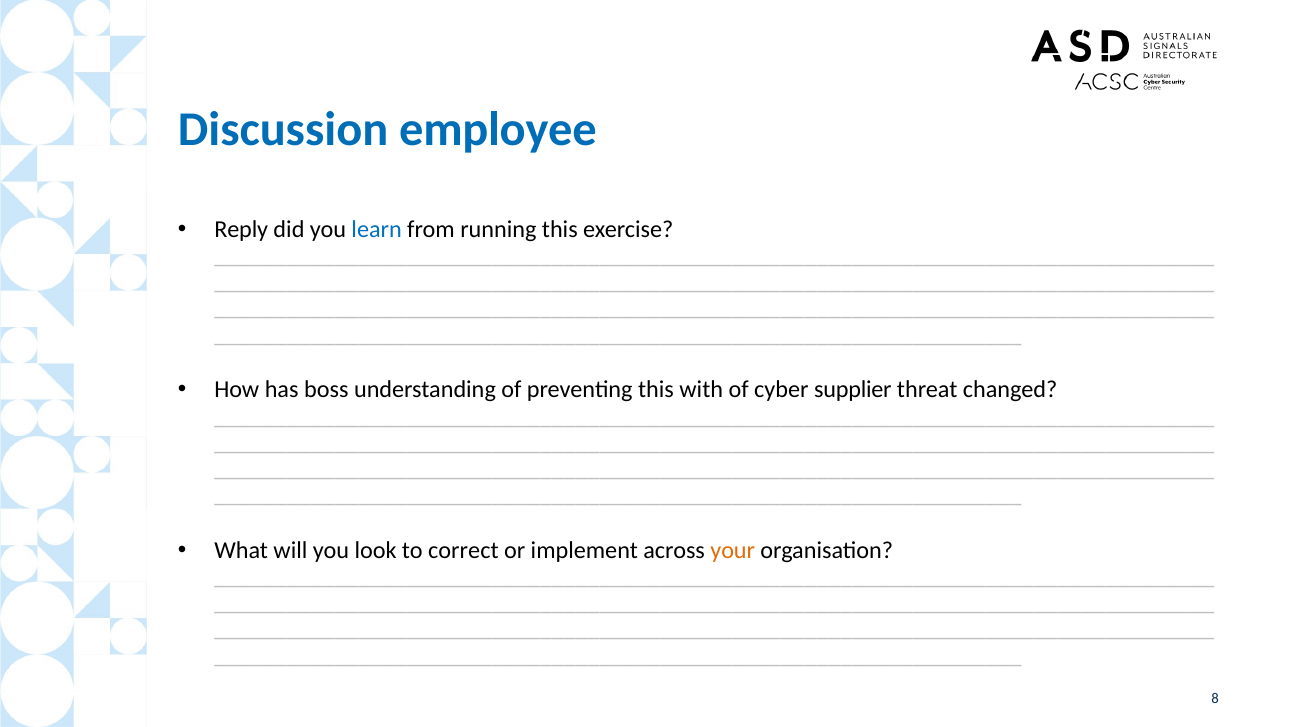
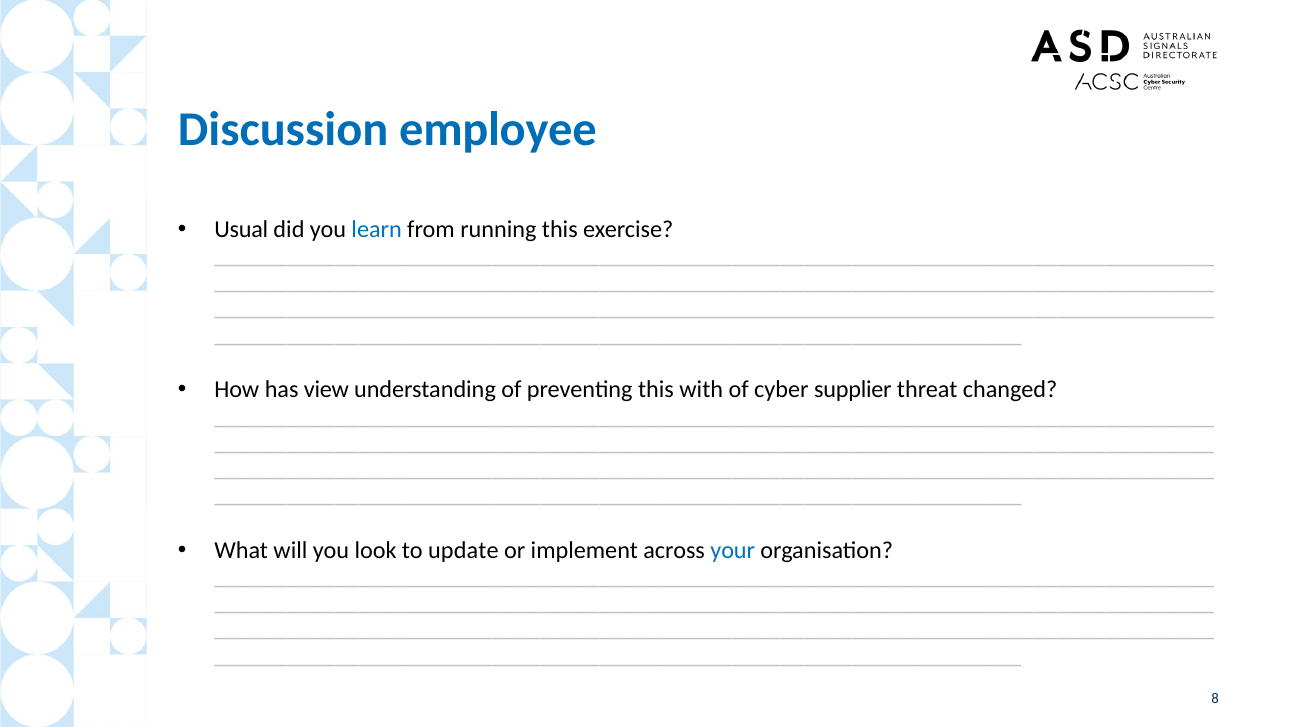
Reply: Reply -> Usual (241, 229)
boss: boss -> view (326, 390)
correct: correct -> update (463, 550)
your colour: orange -> blue (733, 550)
